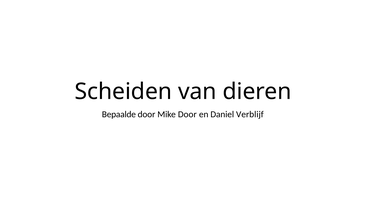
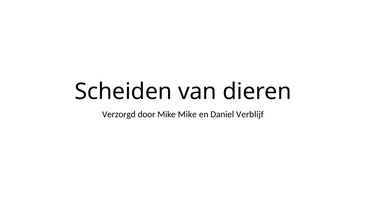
Bepaalde: Bepaalde -> Verzorgd (119, 114)
Mike Door: Door -> Mike (187, 114)
